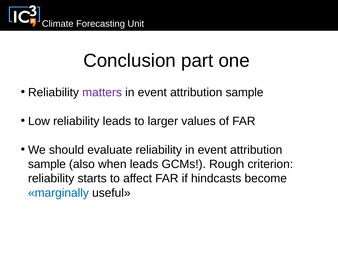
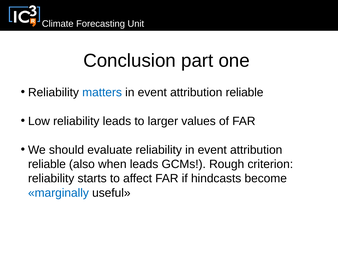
matters colour: purple -> blue (102, 92)
sample: sample -> reliable (245, 92)
sample: sample -> reliable (47, 164)
